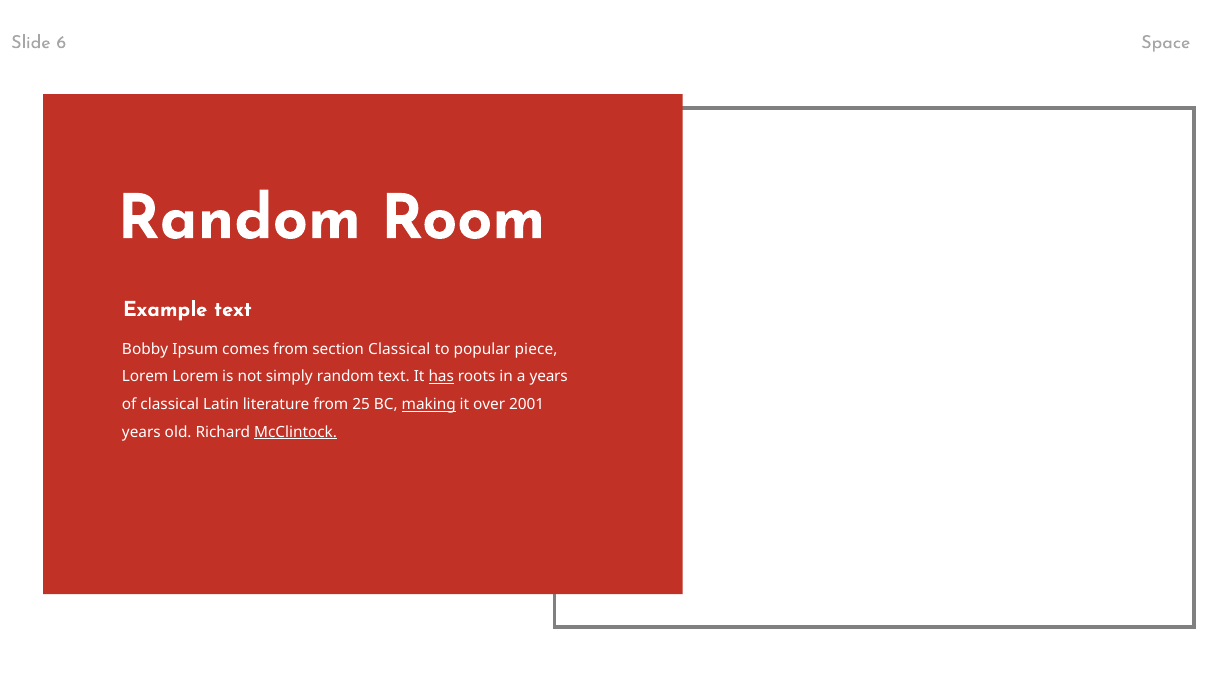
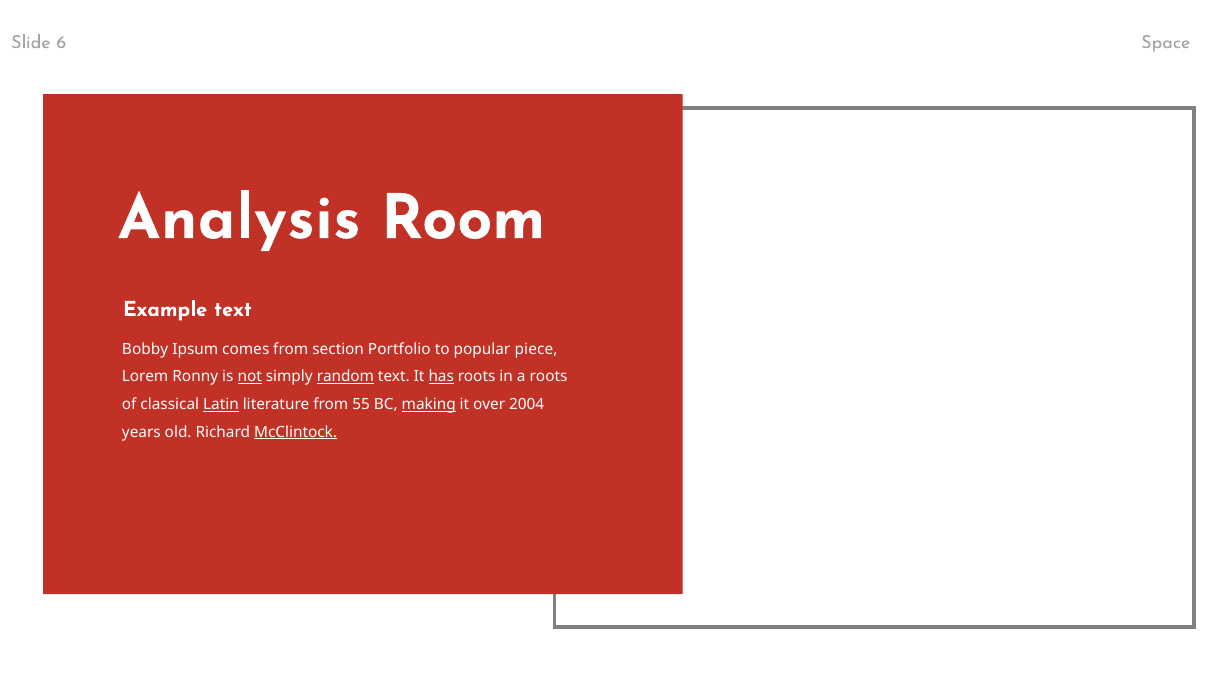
Random: Random -> Analysis (239, 218)
section Classical: Classical -> Portfolio (399, 349)
Lorem Lorem: Lorem -> Ronny (195, 377)
not underline: none -> present (250, 377)
random underline: none -> present (345, 377)
a years: years -> roots (549, 377)
Latin underline: none -> present (221, 404)
25: 25 -> 55 (361, 404)
2001: 2001 -> 2004 (527, 404)
